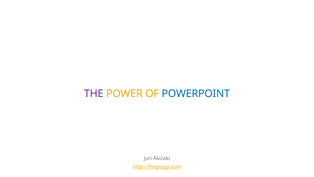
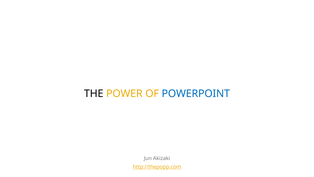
THE colour: purple -> black (94, 94)
